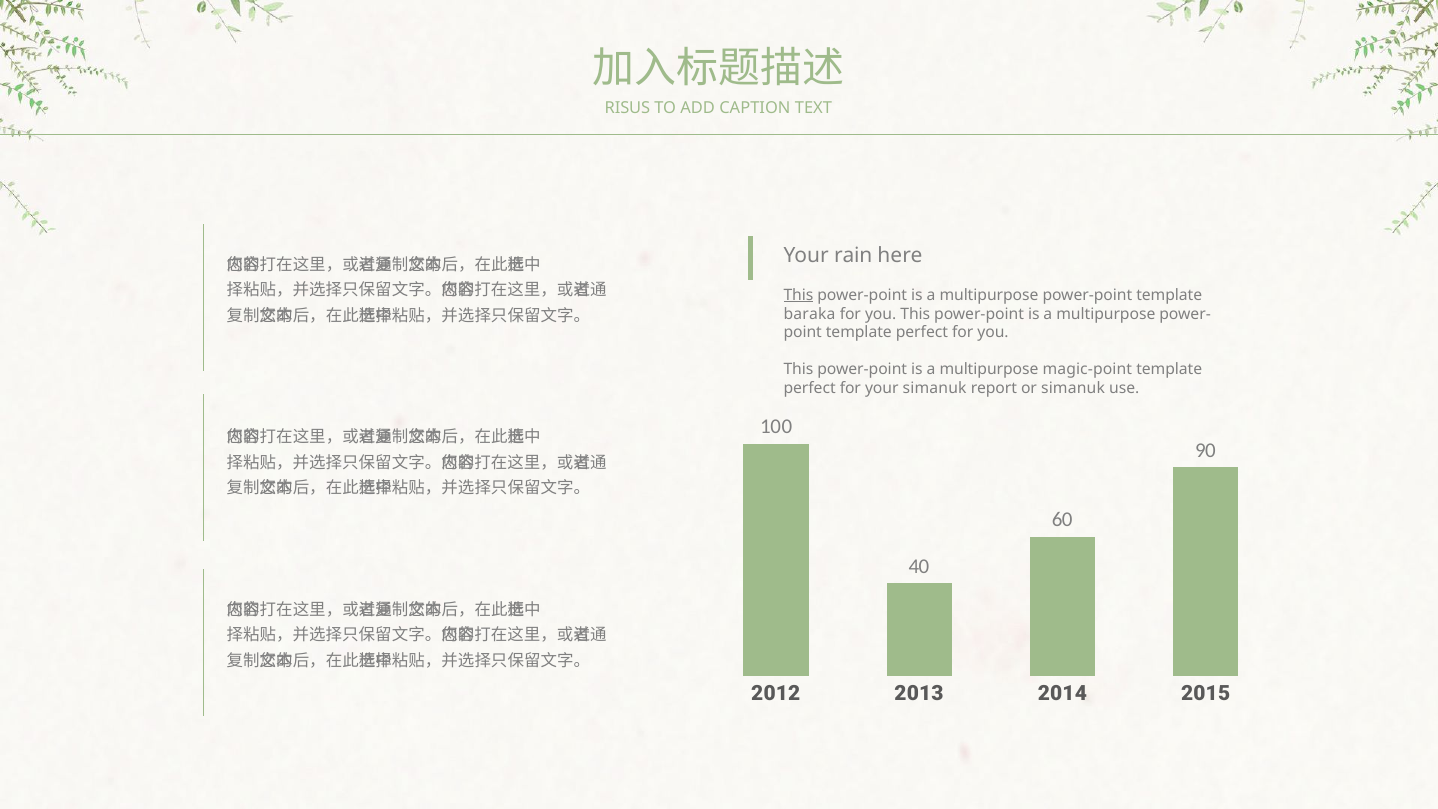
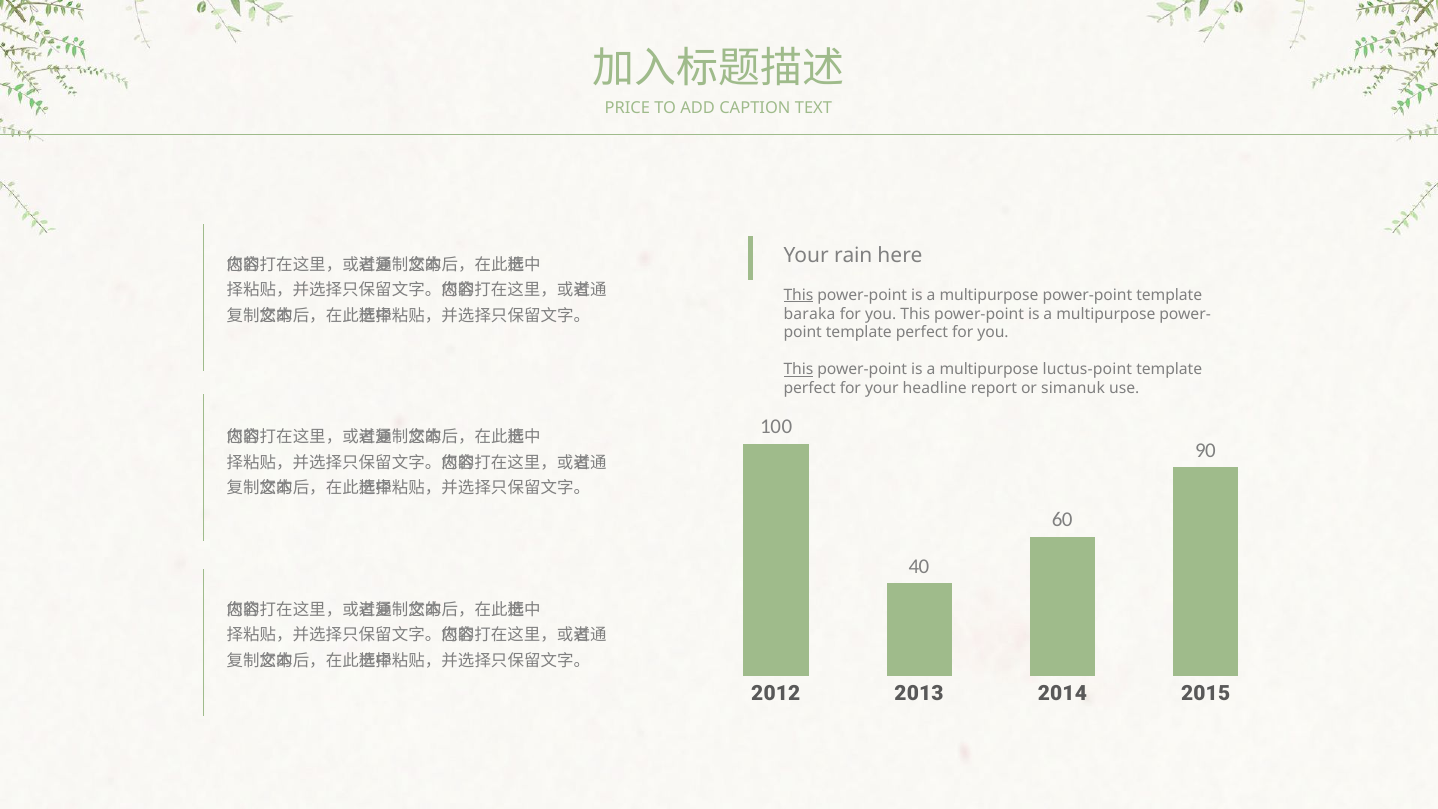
RISUS: RISUS -> PRICE (627, 108)
This underline: none -> present (798, 370)
magic-point: magic-point -> luctus-point (1087, 370)
your simanuk: simanuk -> headline (935, 388)
